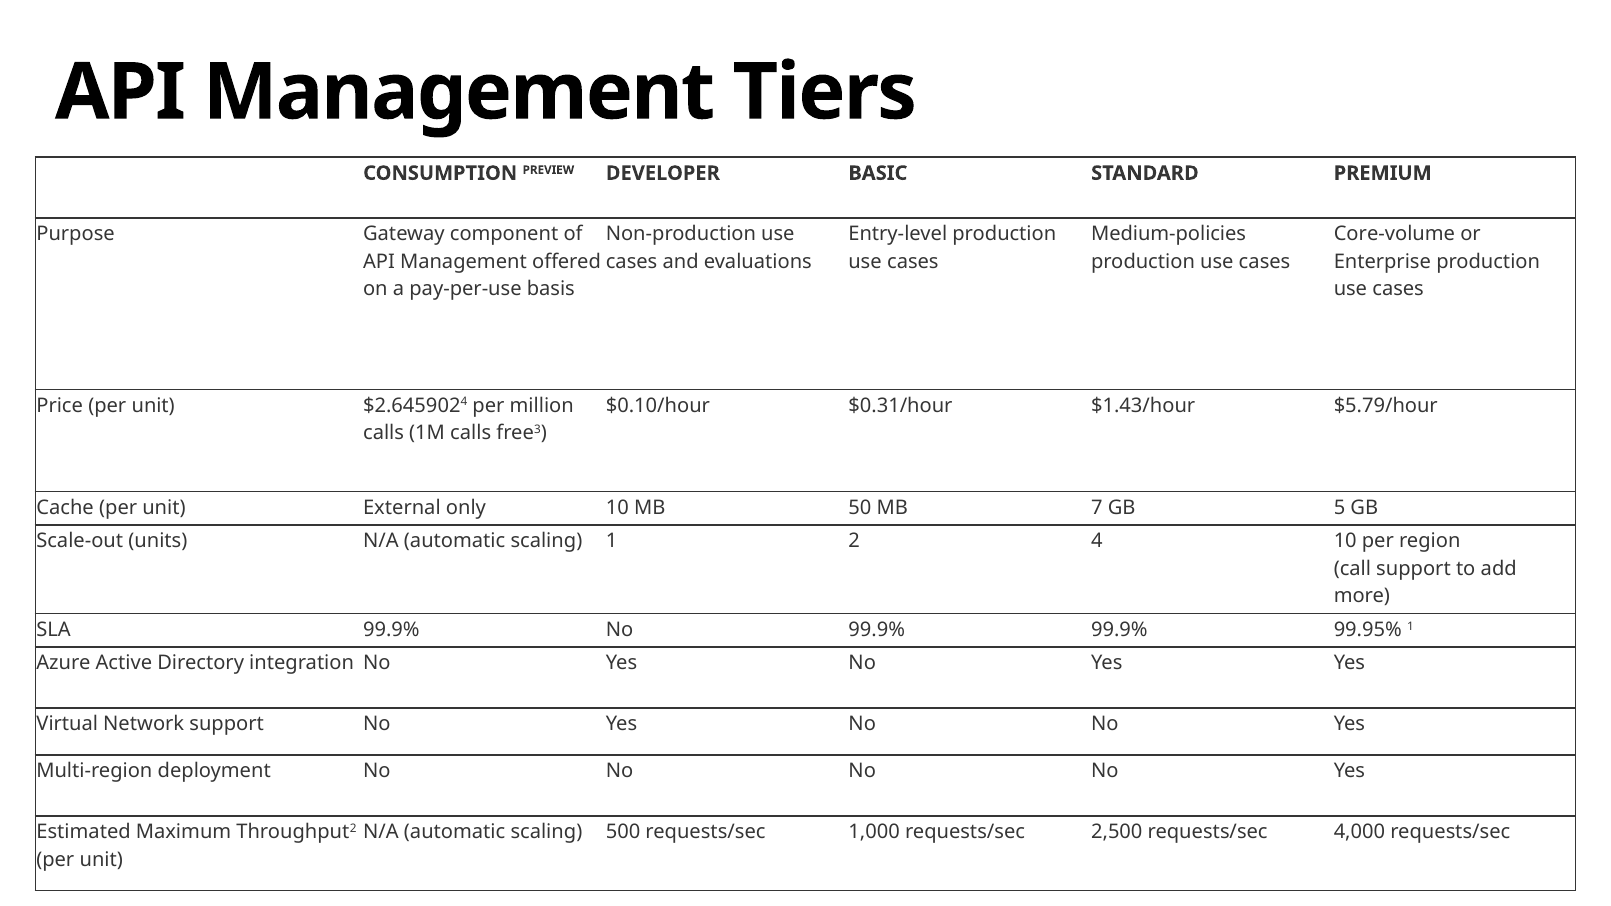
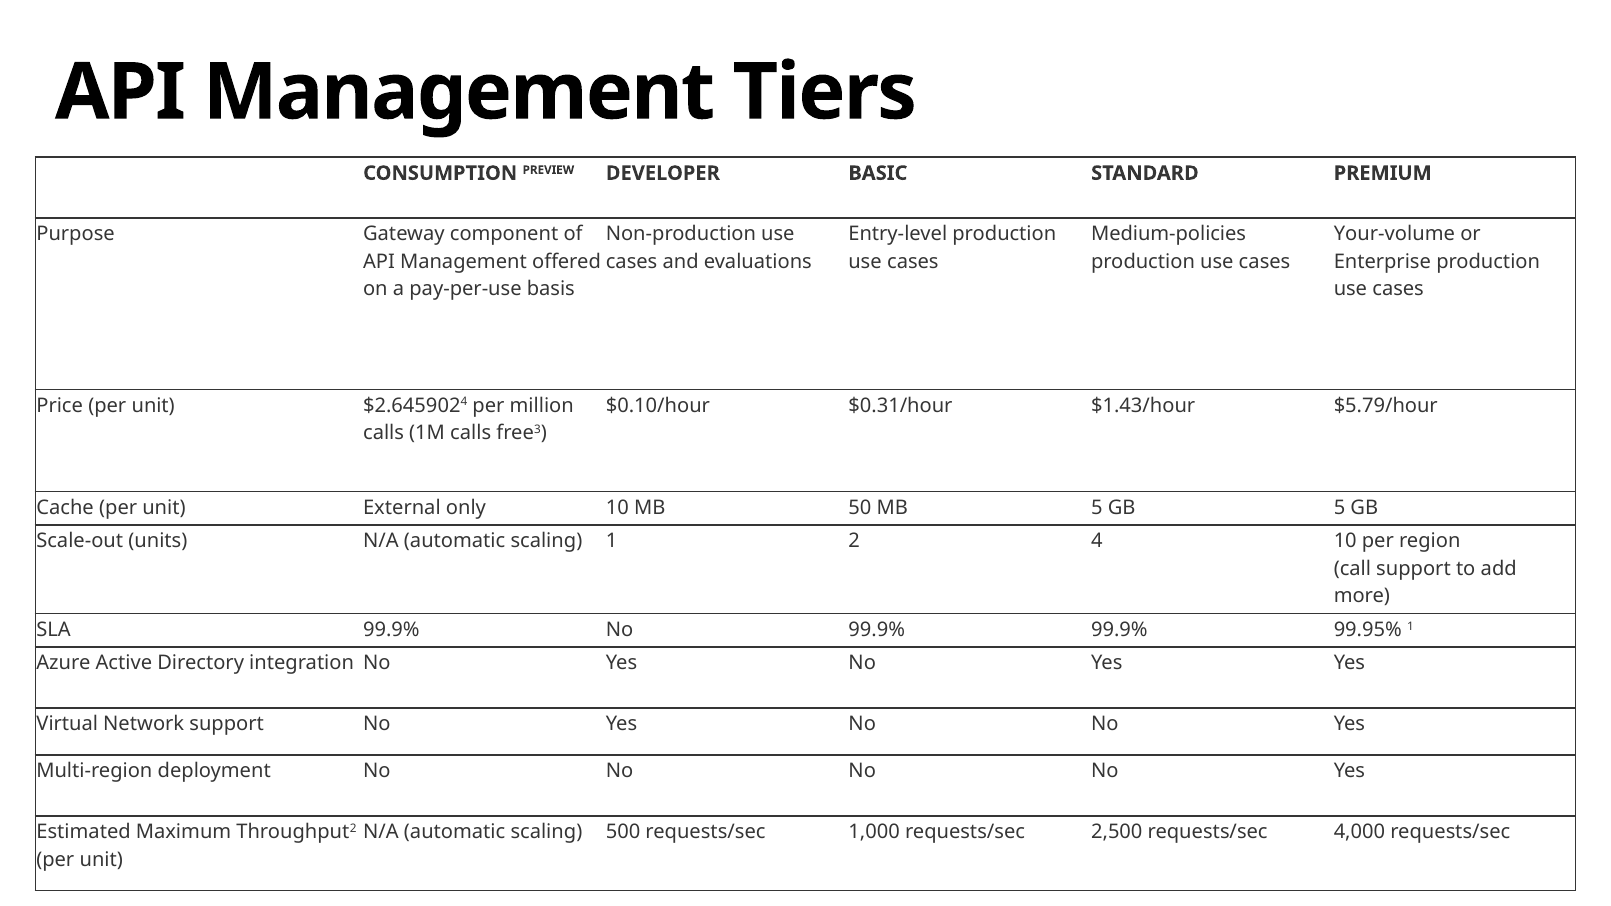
Core-volume: Core-volume -> Your-volume (1394, 234)
MB 7: 7 -> 5 (1097, 508)
